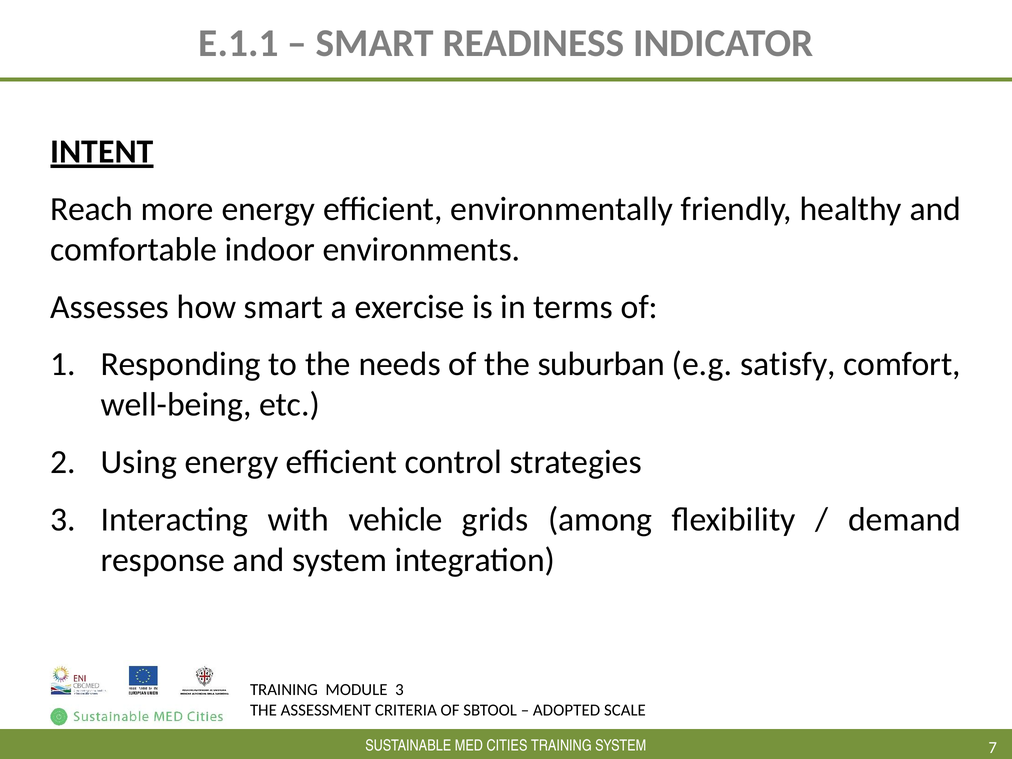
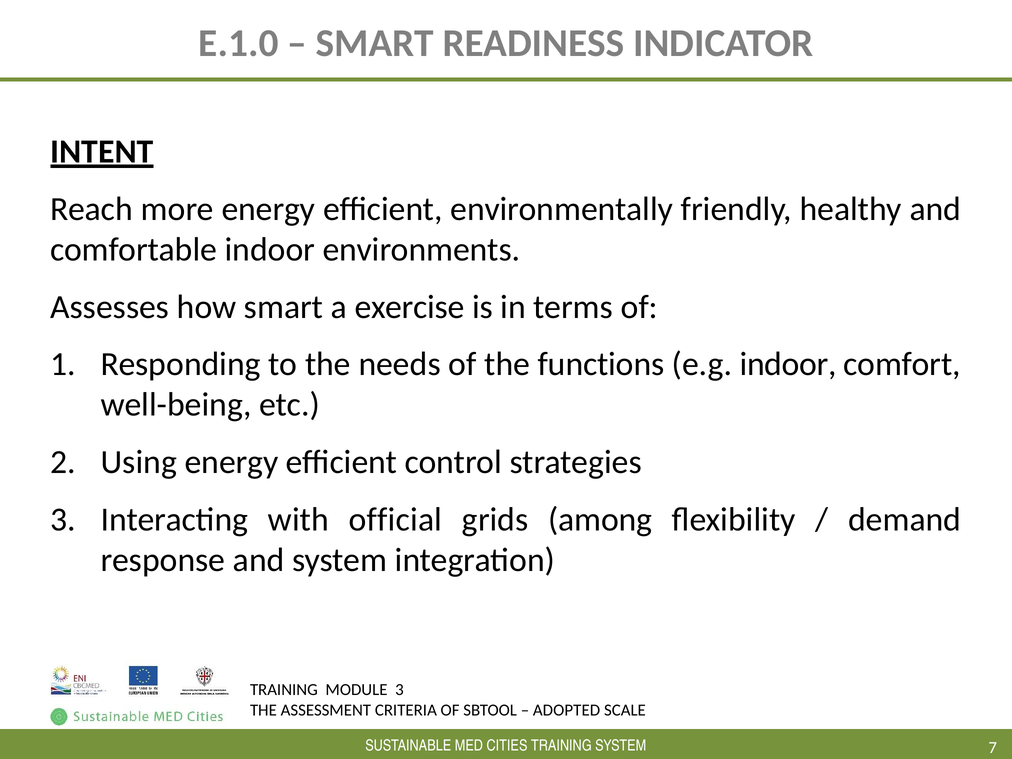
E.1.1: E.1.1 -> E.1.0 (238, 43)
suburban: suburban -> functions (601, 364)
e.g satisfy: satisfy -> indoor (788, 364)
vehicle: vehicle -> official (395, 519)
